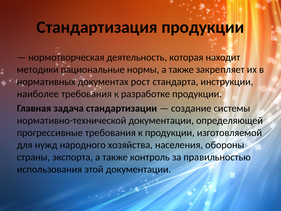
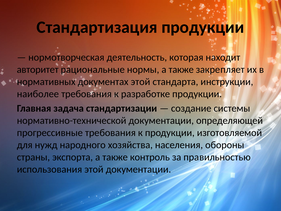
методики: методики -> авторитет (38, 70)
документах рост: рост -> этой (140, 82)
